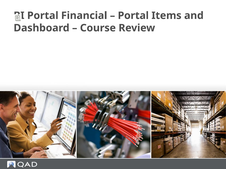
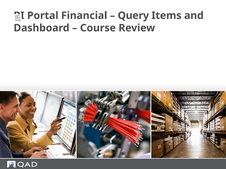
Portal: Portal -> Query (133, 16)
